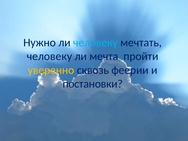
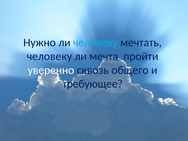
уверенно colour: yellow -> white (51, 70)
феерии: феерии -> общего (130, 70)
постановки: постановки -> требующее (93, 84)
